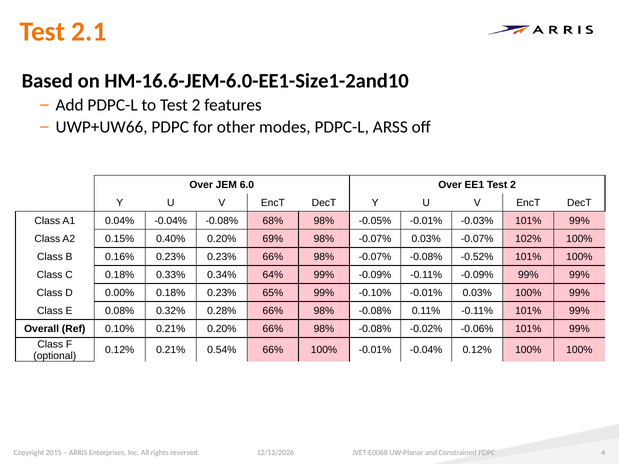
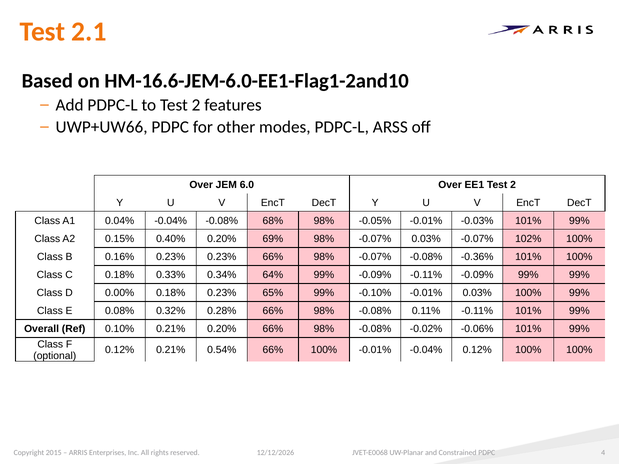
HM-16.6-JEM-6.0-EE1-Size1-2and10: HM-16.6-JEM-6.0-EE1-Size1-2and10 -> HM-16.6-JEM-6.0-EE1-Flag1-2and10 (257, 81)
-0.52%: -0.52% -> -0.36% (477, 257)
